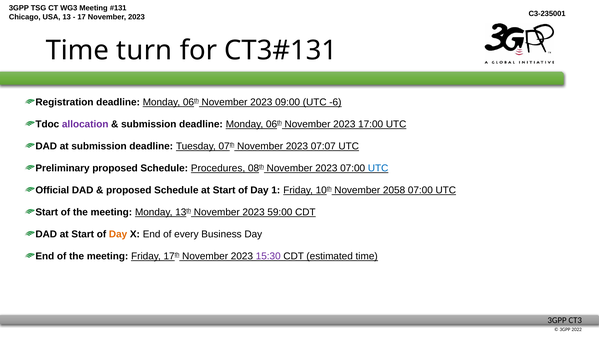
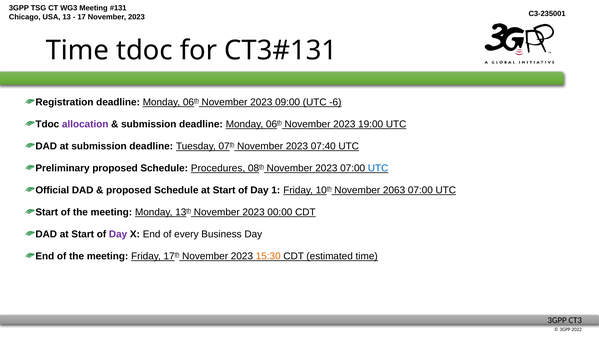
Time turn: turn -> tdoc (144, 50)
17:00: 17:00 -> 19:00 (371, 124)
07:07: 07:07 -> 07:40 (323, 146)
2058: 2058 -> 2063 (394, 190)
59:00: 59:00 -> 00:00 (280, 212)
Day colour: orange -> purple (118, 234)
15:30 colour: purple -> orange (268, 256)
